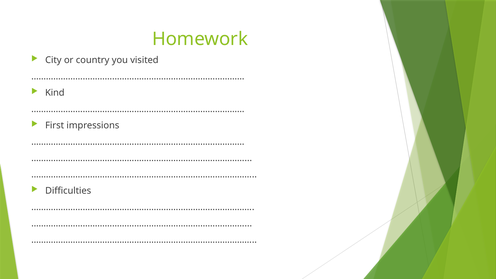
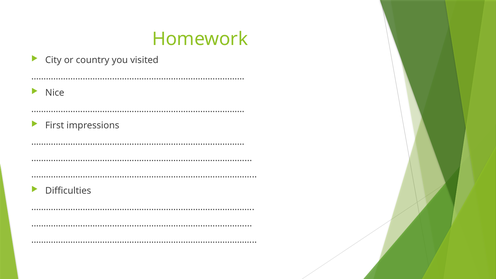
Kind: Kind -> Nice (55, 93)
